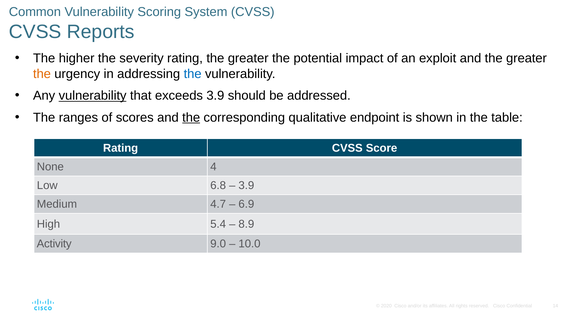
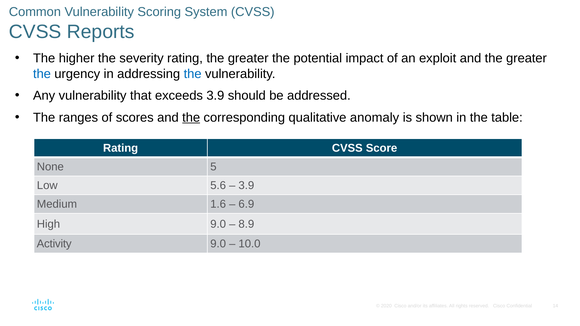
the colour: orange -> blue (42, 74)
vulnerability underline: present -> none (93, 96)
endpoint: endpoint -> anomaly (375, 118)
4: 4 -> 5 (213, 167)
6.8: 6.8 -> 5.6 (218, 186)
4.7: 4.7 -> 1.6 (218, 204)
High 5.4: 5.4 -> 9.0 (218, 224)
